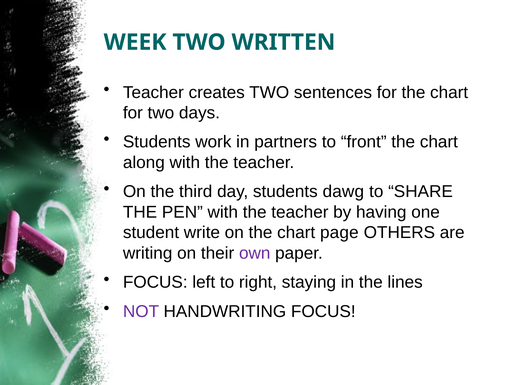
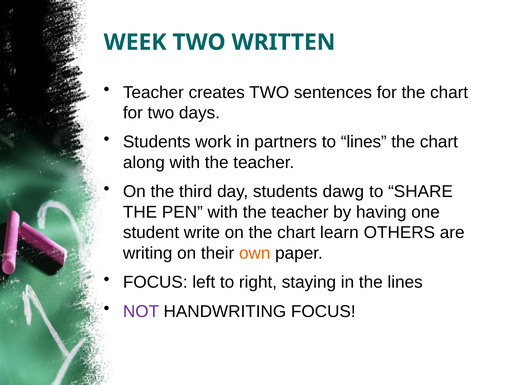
to front: front -> lines (364, 142)
page: page -> learn (339, 233)
own colour: purple -> orange (255, 254)
